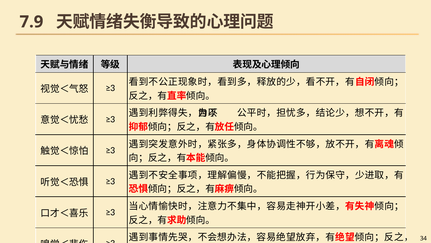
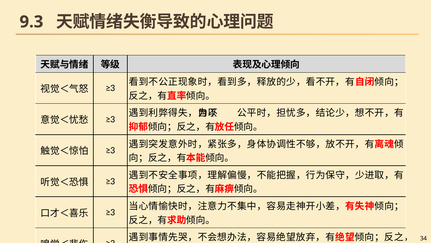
7.9: 7.9 -> 9.3 (31, 22)
